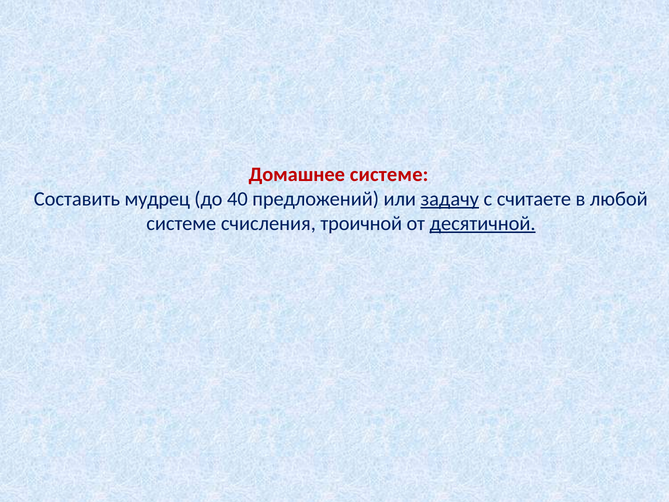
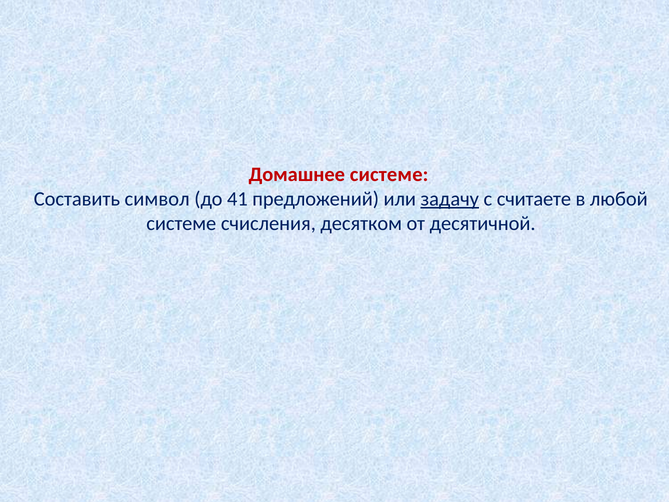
мудрец: мудрец -> символ (157, 199)
40: 40 -> 41 (237, 199)
троичной: троичной -> десятком (361, 223)
десятичной underline: present -> none (483, 223)
